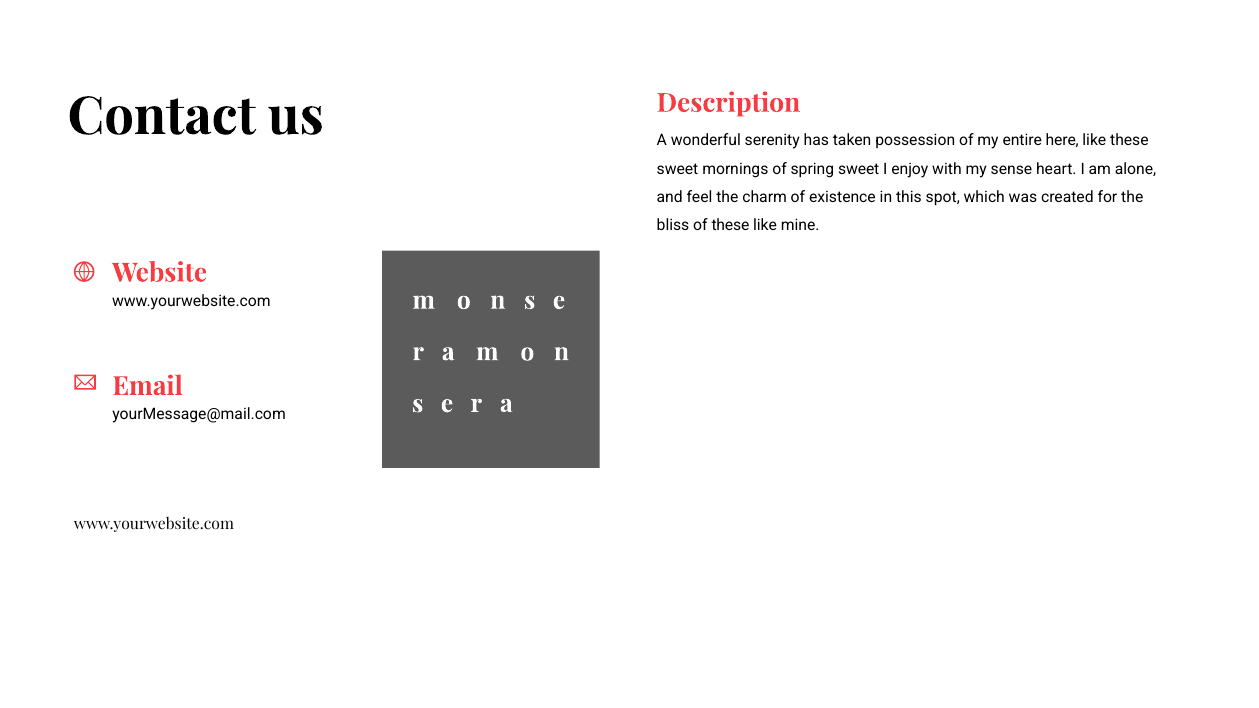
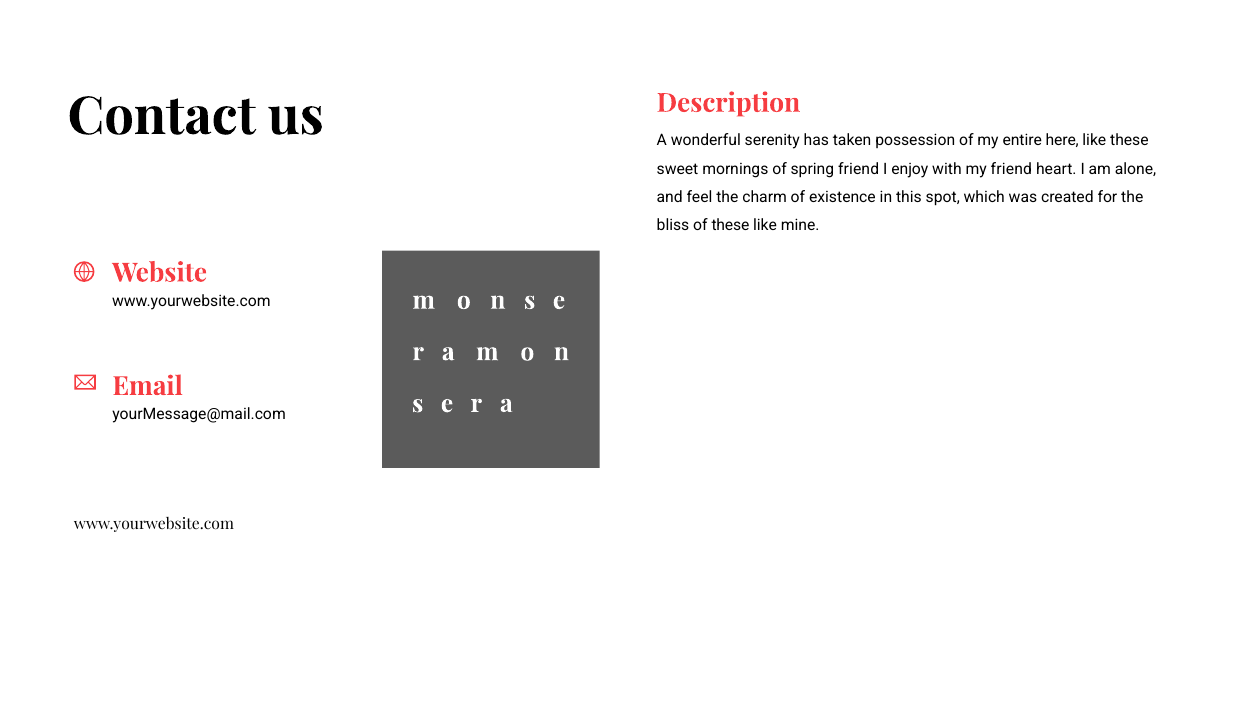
spring sweet: sweet -> friend (859, 169)
my sense: sense -> friend (1011, 169)
